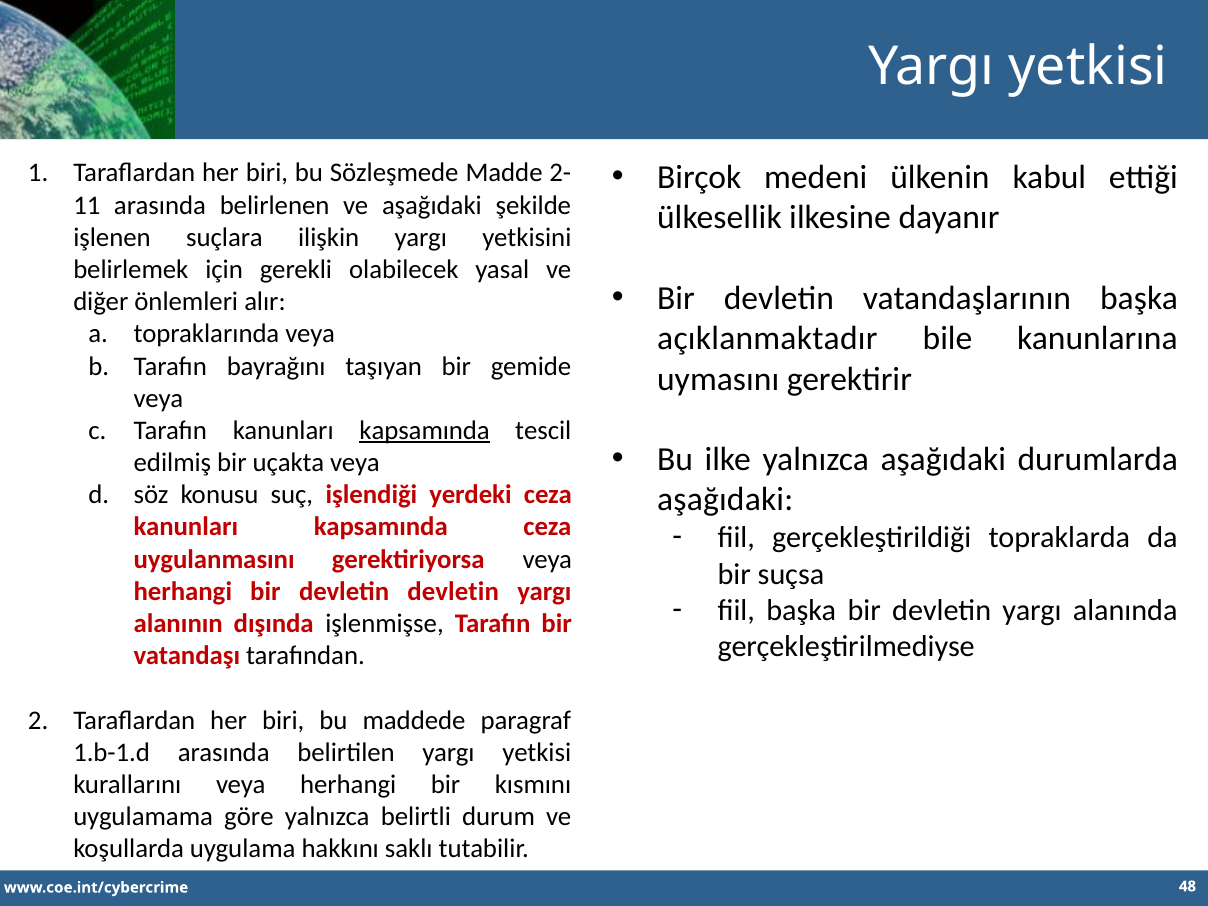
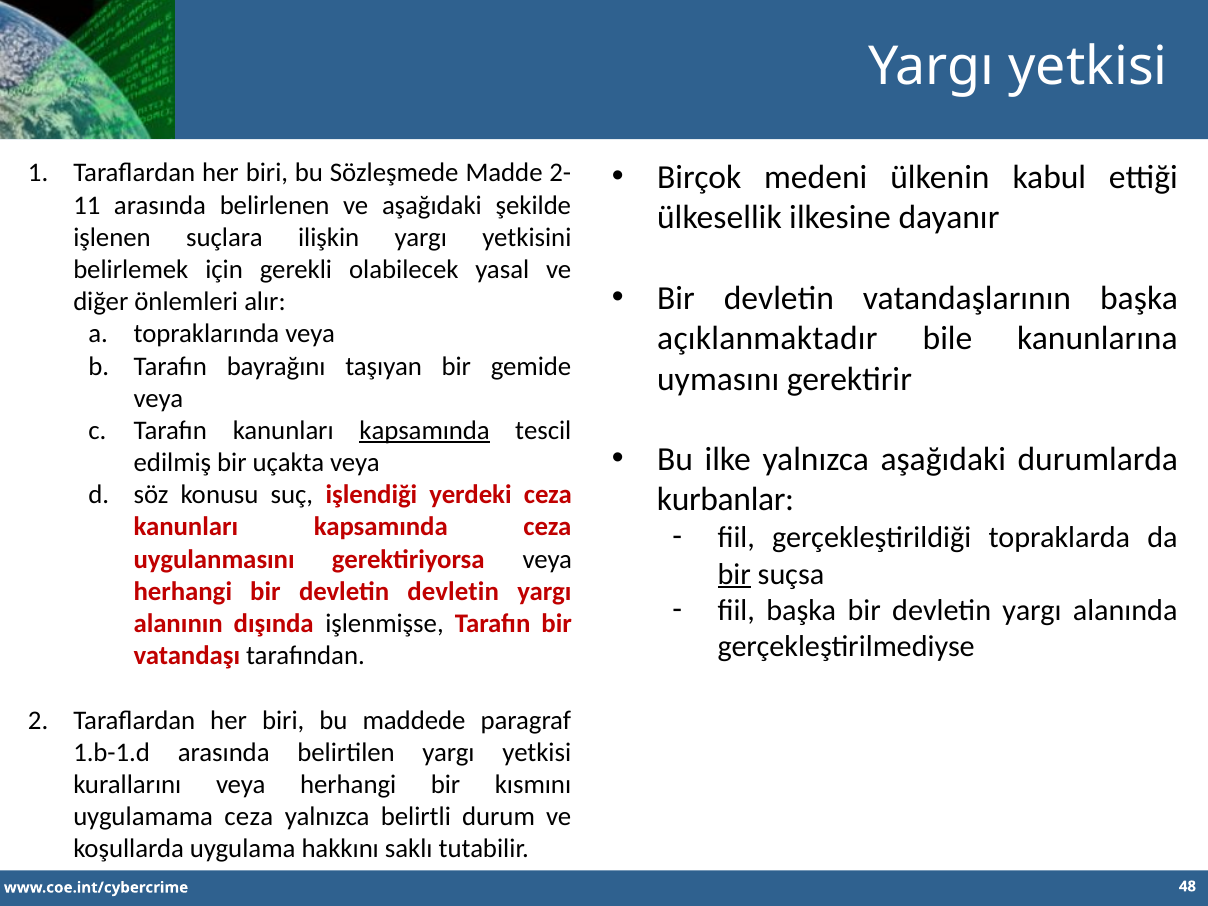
aşağıdaki: aşağıdaki -> kurbanlar (726, 500)
bir underline: none -> present (734, 574)
uygulamama göre: göre -> ceza (249, 817)
